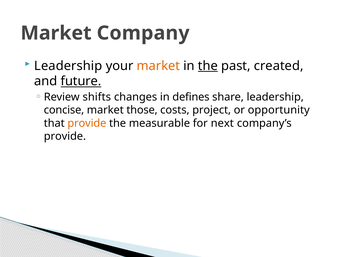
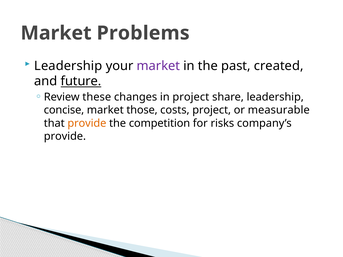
Company: Company -> Problems (143, 33)
market colour: orange -> purple (158, 66)
the underline: present -> none (208, 66)
shifts: shifts -> these (97, 97)
in defines: defines -> project (191, 97)
opportunity: opportunity -> measurable (279, 110)
measurable: measurable -> competition (159, 123)
next: next -> risks (222, 123)
